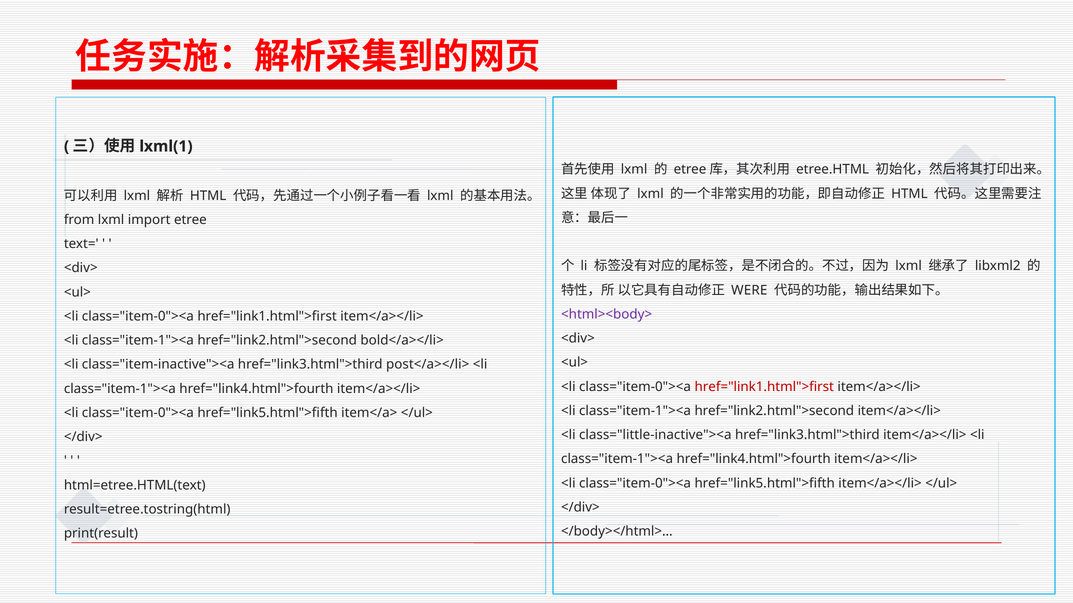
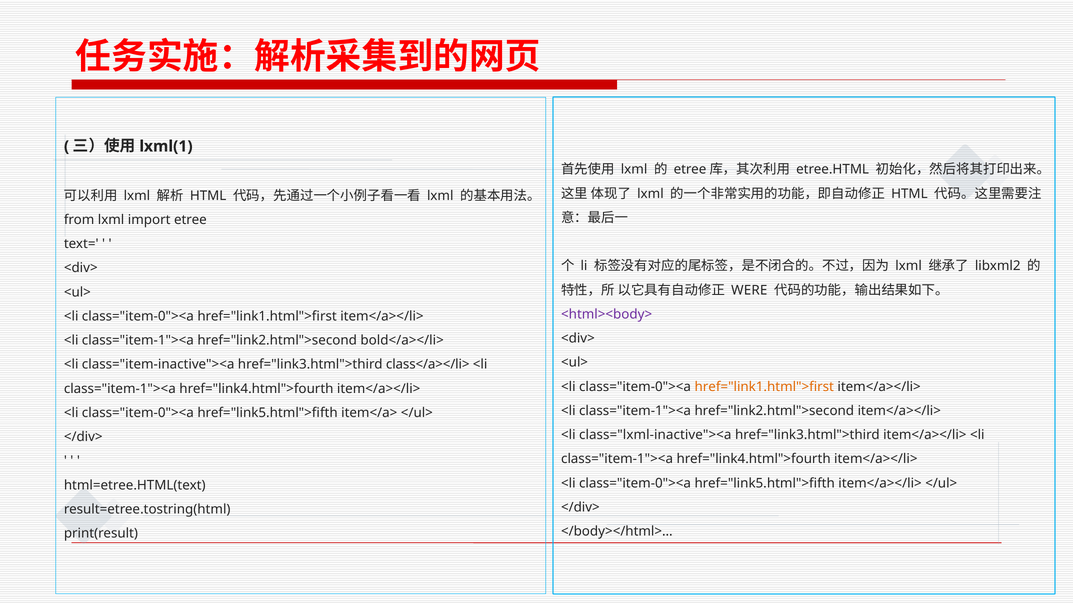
post</a></li>: post</a></li> -> class</a></li> (428, 365)
href="link1.html">ﬁrst colour: red -> orange (764, 387)
class="little-inactive"><a: class="little-inactive"><a -> class="lxml-inactive"><a (655, 435)
